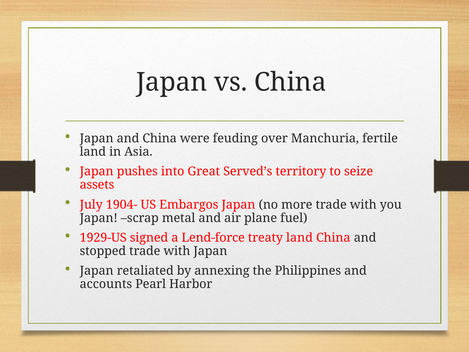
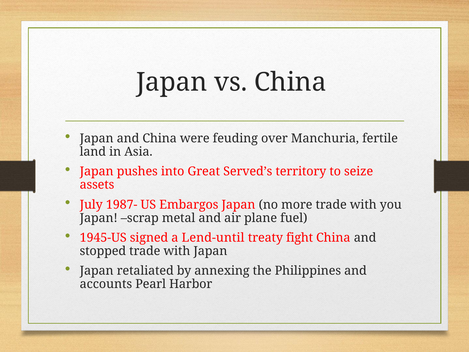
1904-: 1904- -> 1987- (122, 204)
1929-US: 1929-US -> 1945-US (103, 238)
Lend-force: Lend-force -> Lend-until (213, 238)
treaty land: land -> fight (300, 238)
